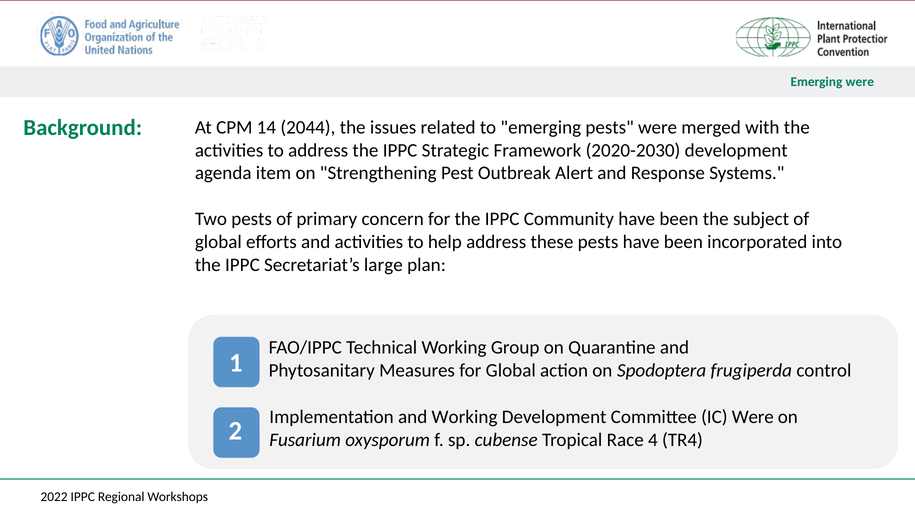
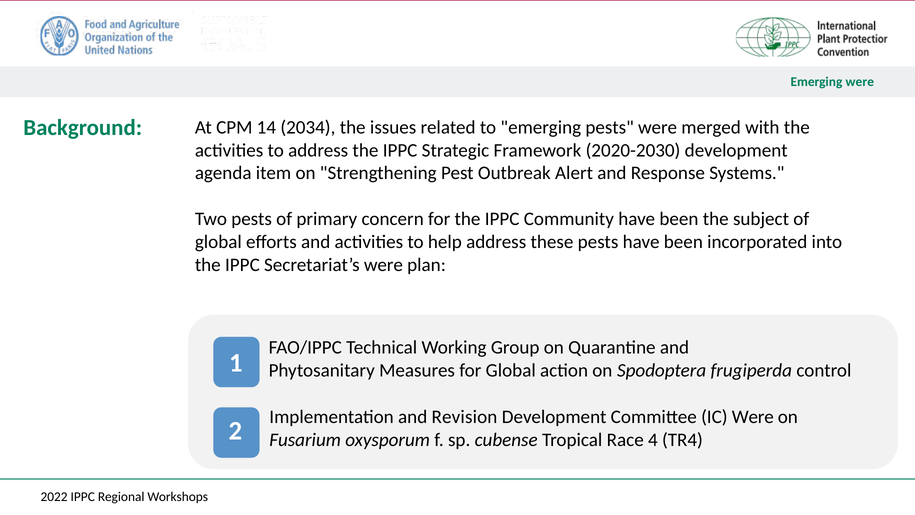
2044: 2044 -> 2034 (308, 127)
Secretariat’s large: large -> were (383, 265)
and Working: Working -> Revision (464, 417)
